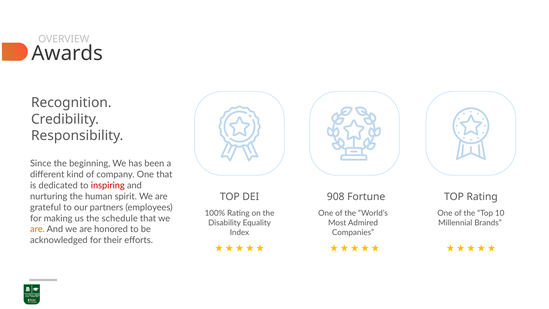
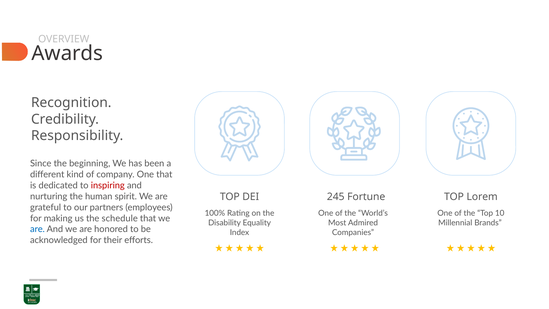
908: 908 -> 245 (336, 197)
TOP Rating: Rating -> Lorem (482, 197)
are colour: orange -> blue (37, 229)
